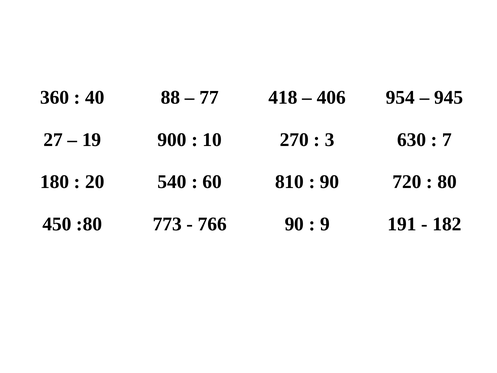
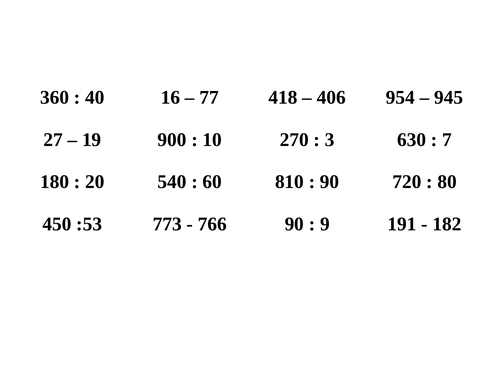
88: 88 -> 16 (170, 97)
:80: :80 -> :53 (89, 224)
